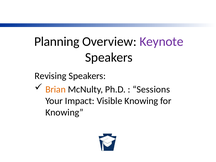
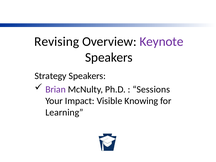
Planning: Planning -> Revising (57, 42)
Revising: Revising -> Strategy (51, 76)
Brian colour: orange -> purple (56, 89)
Knowing: Knowing -> Learning (64, 112)
